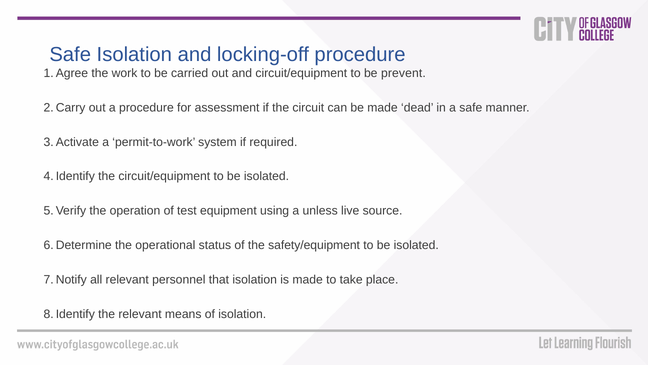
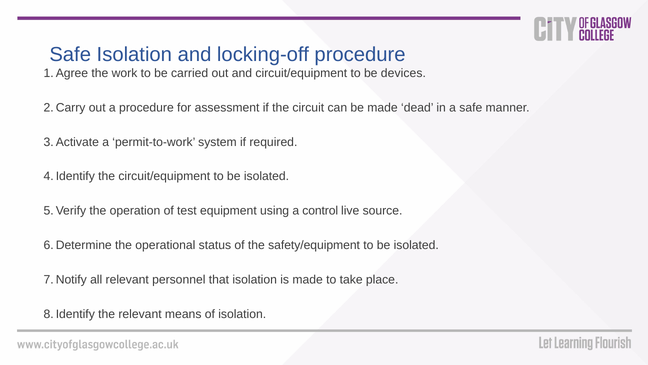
prevent: prevent -> devices (403, 73)
unless: unless -> control (320, 211)
